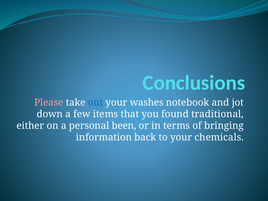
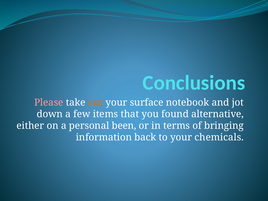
out colour: blue -> orange (95, 102)
washes: washes -> surface (147, 102)
traditional: traditional -> alternative (218, 114)
